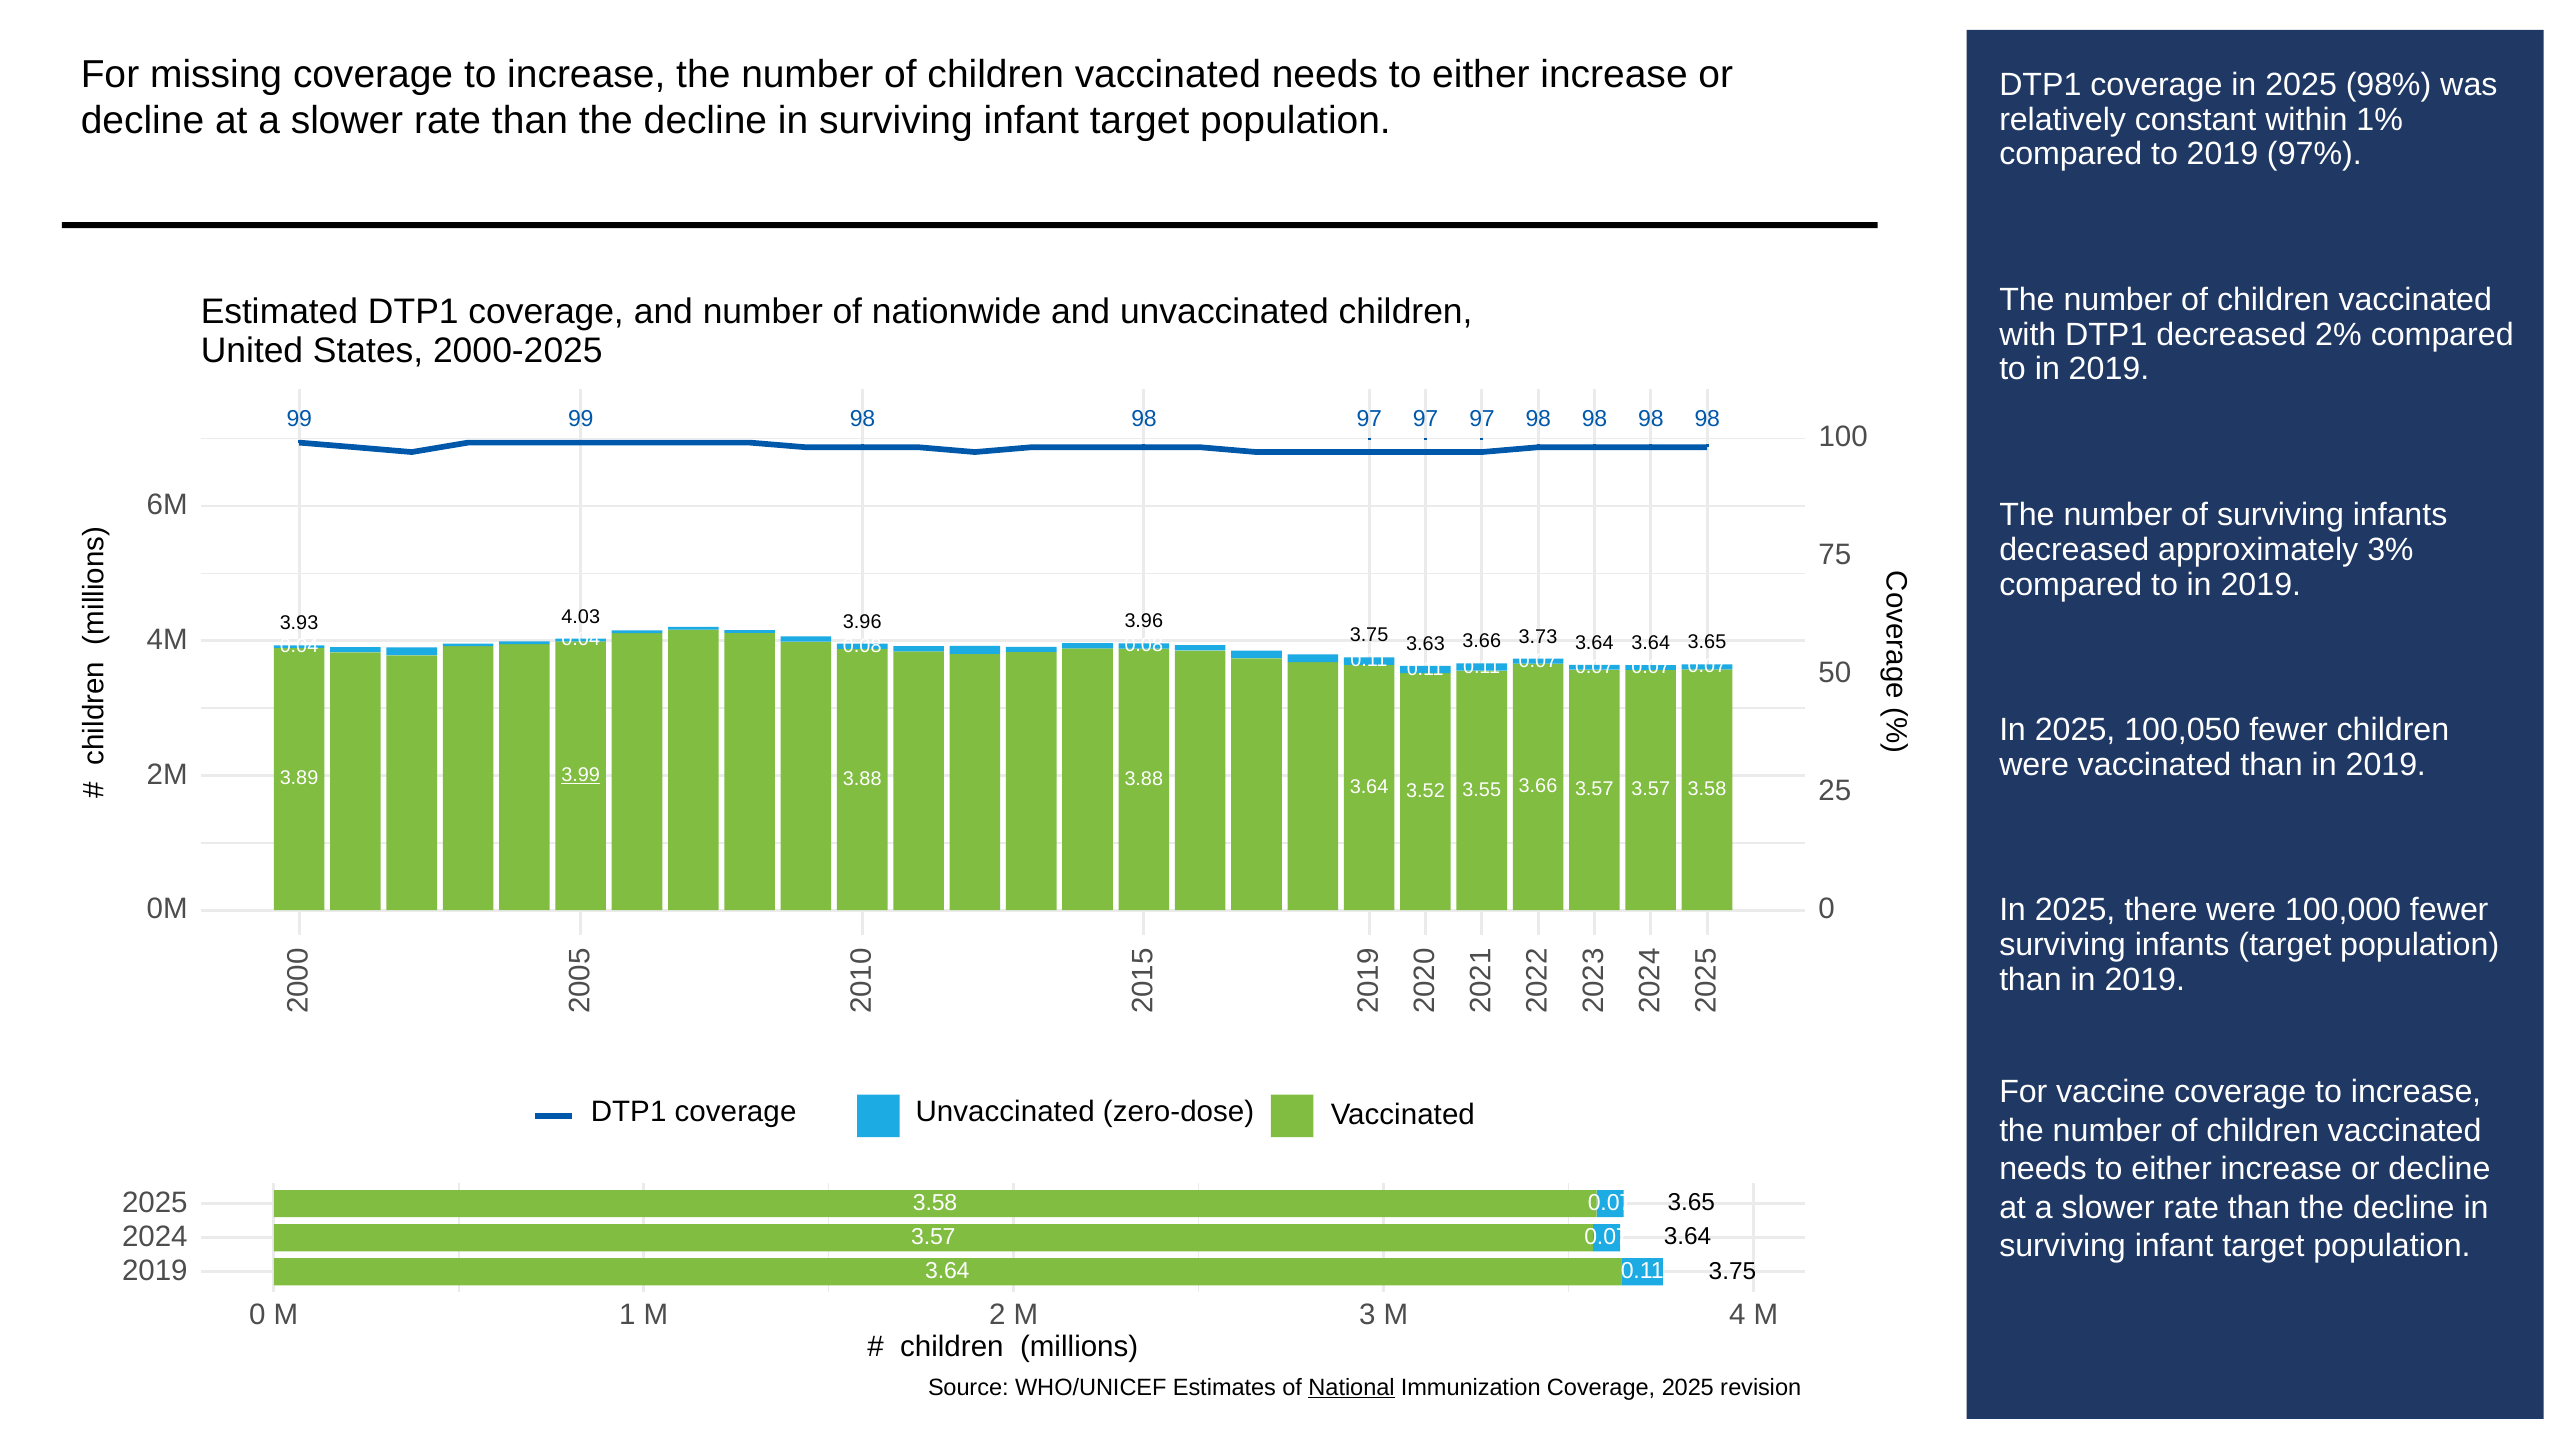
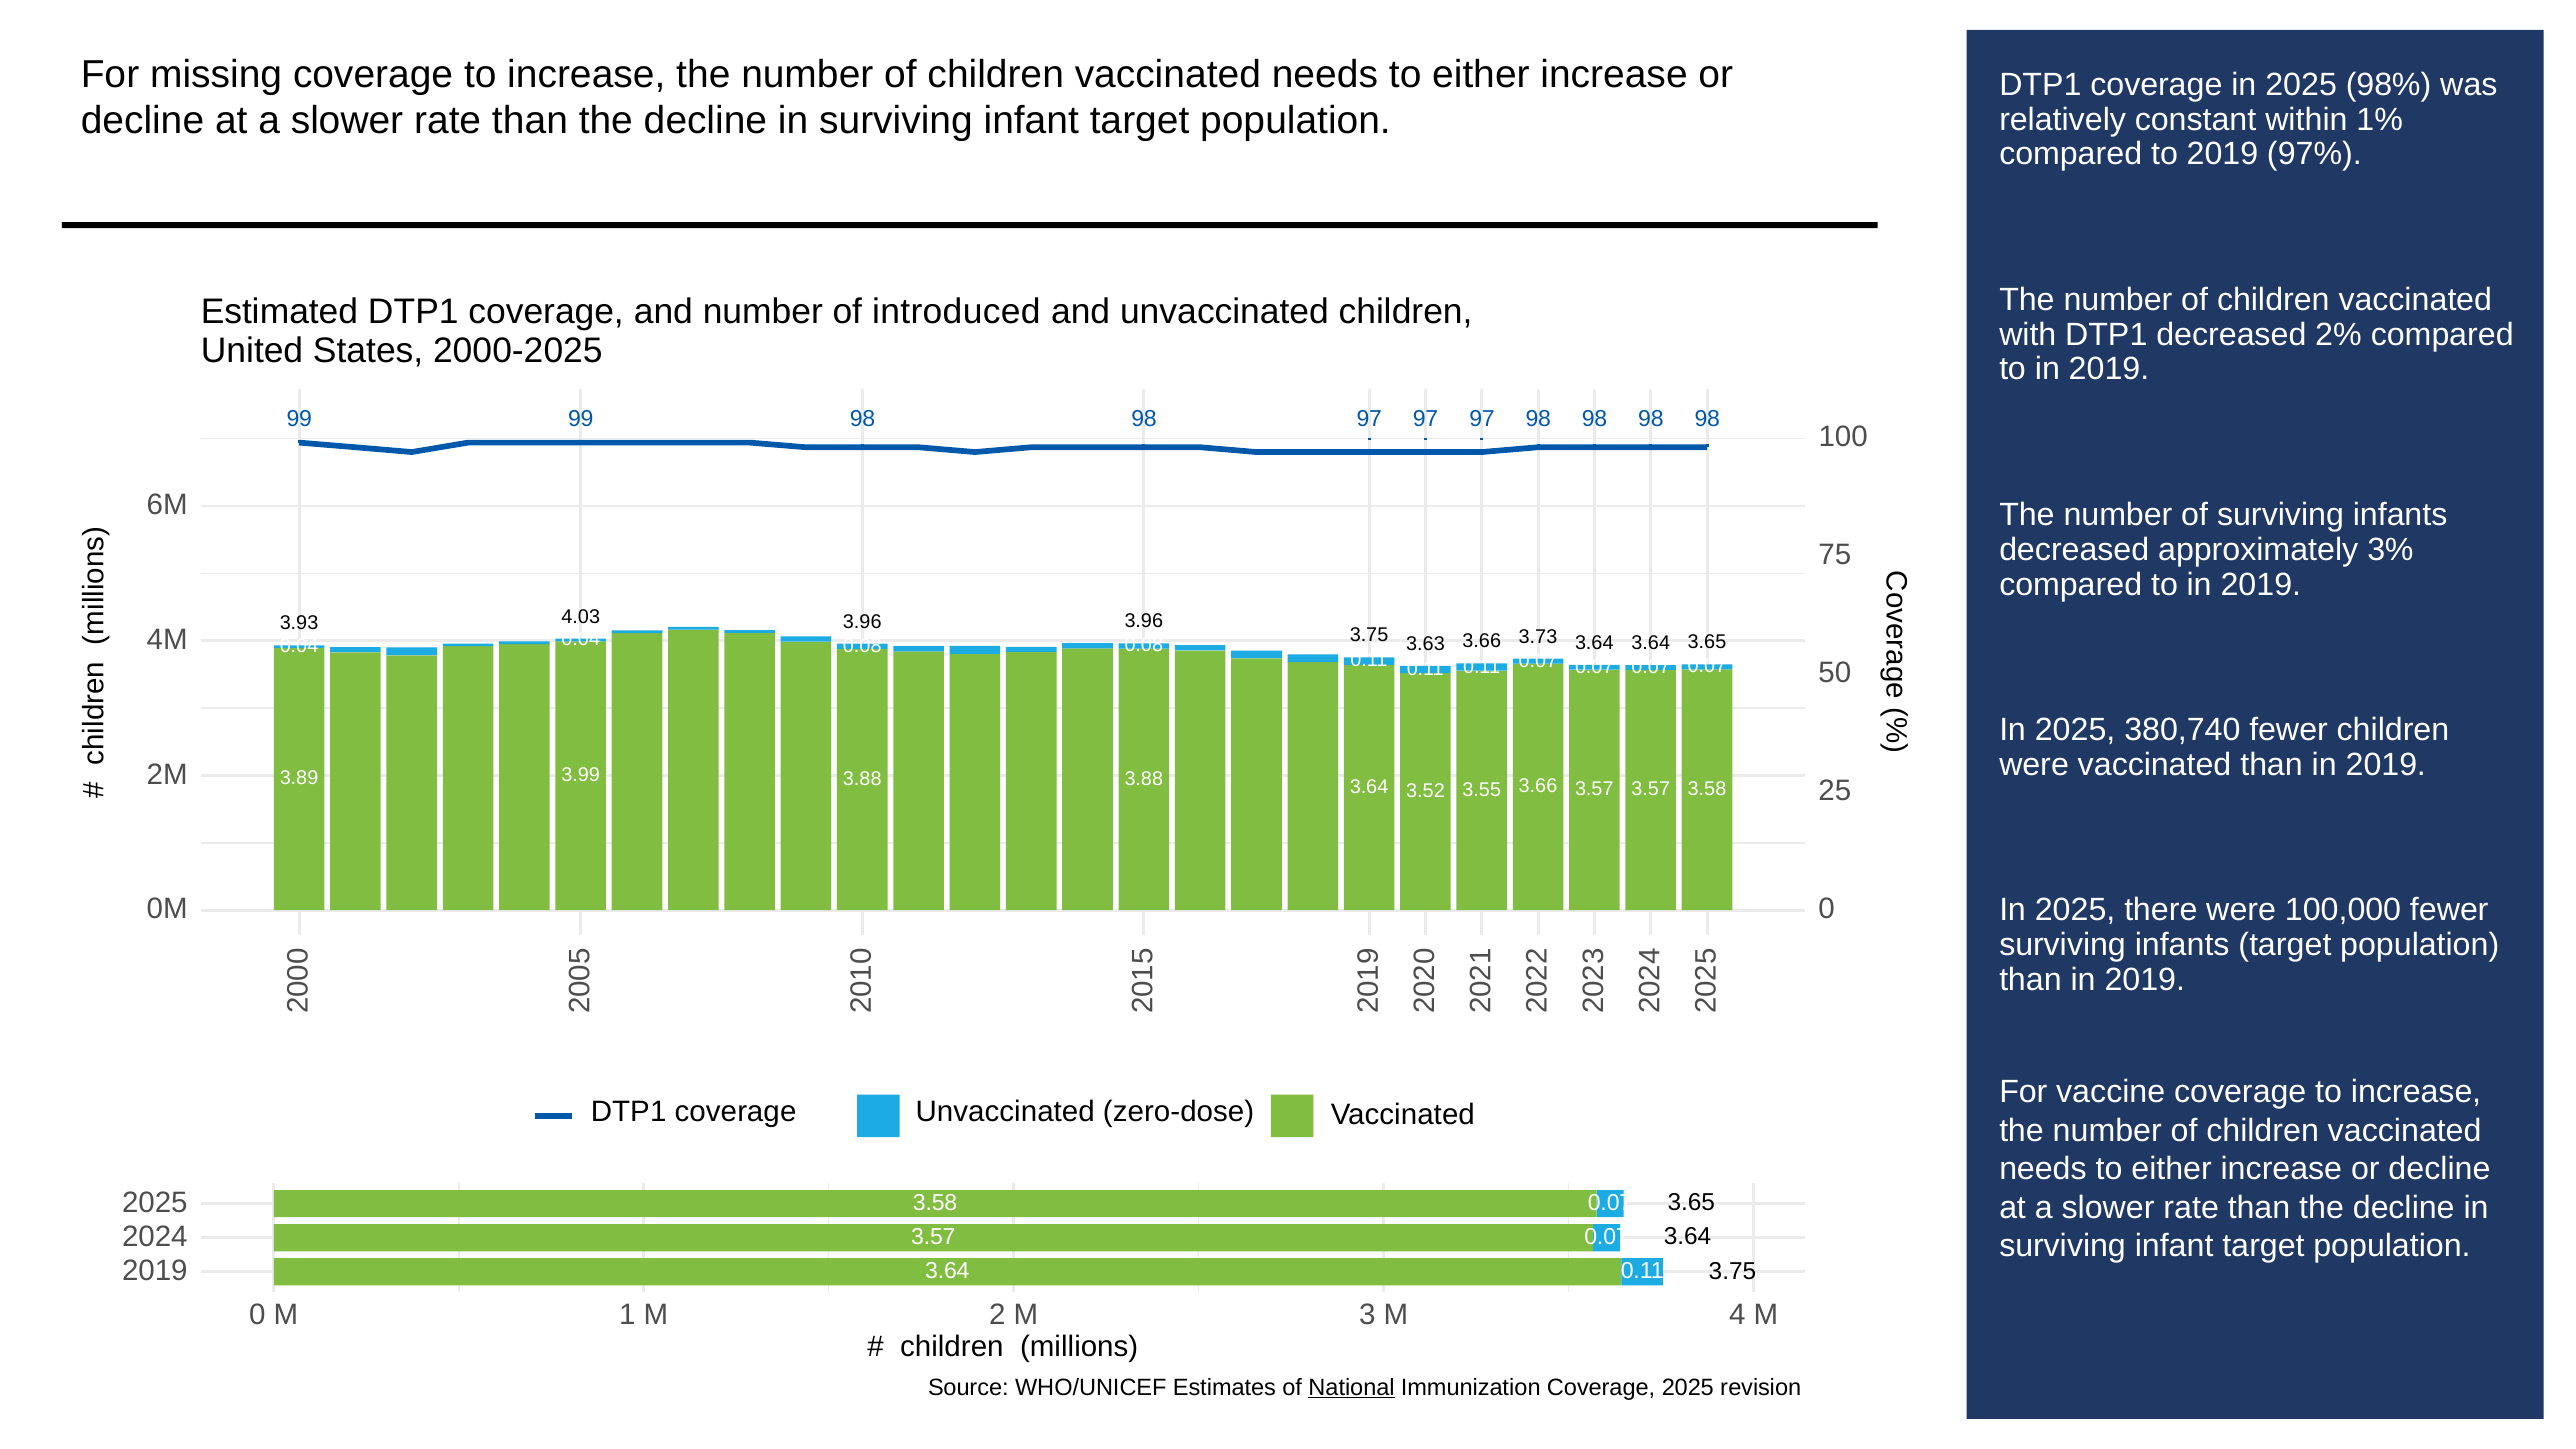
nationwide: nationwide -> introduced (956, 311)
100,050: 100,050 -> 380,740 (2182, 730)
3.99 underline: present -> none (581, 775)
